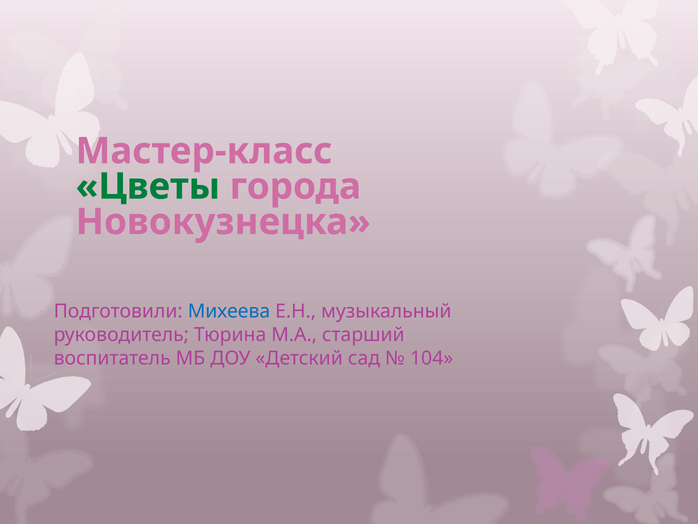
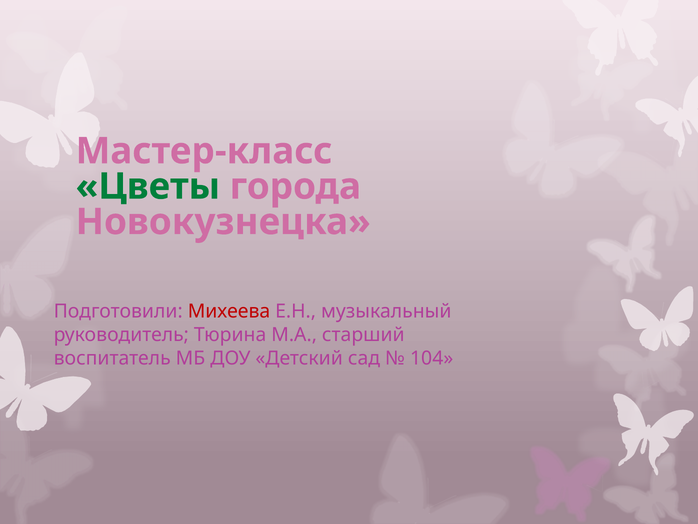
Михеева colour: blue -> red (229, 311)
